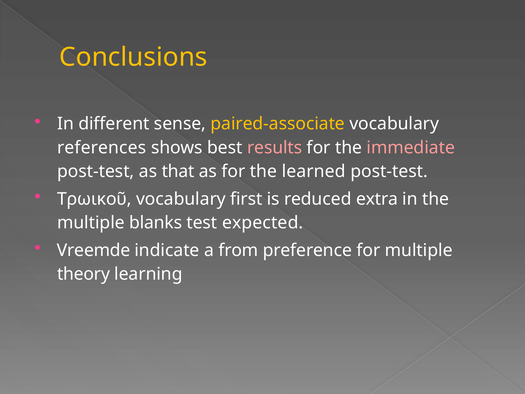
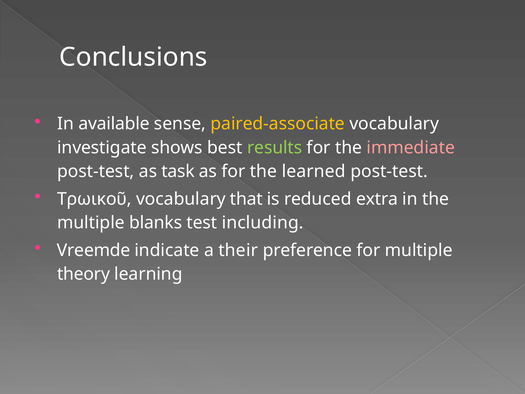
Conclusions colour: yellow -> white (133, 57)
different: different -> available (114, 124)
references: references -> investigate (102, 148)
results colour: pink -> light green (275, 148)
that: that -> task (178, 171)
first: first -> that (246, 199)
expected: expected -> including (263, 223)
from: from -> their (238, 250)
